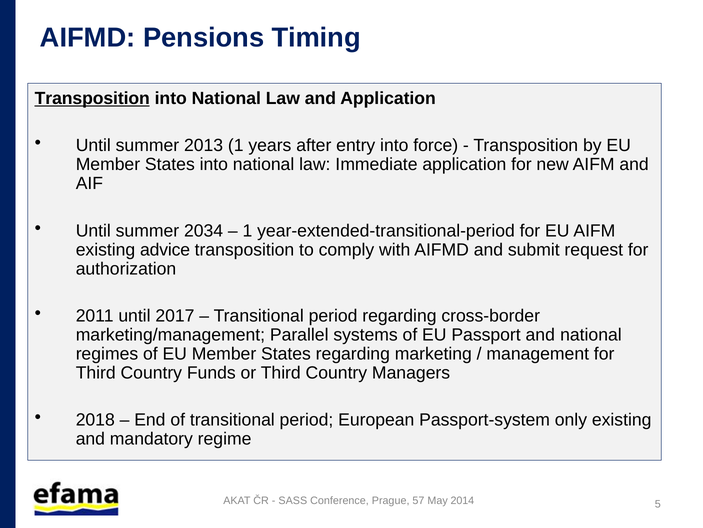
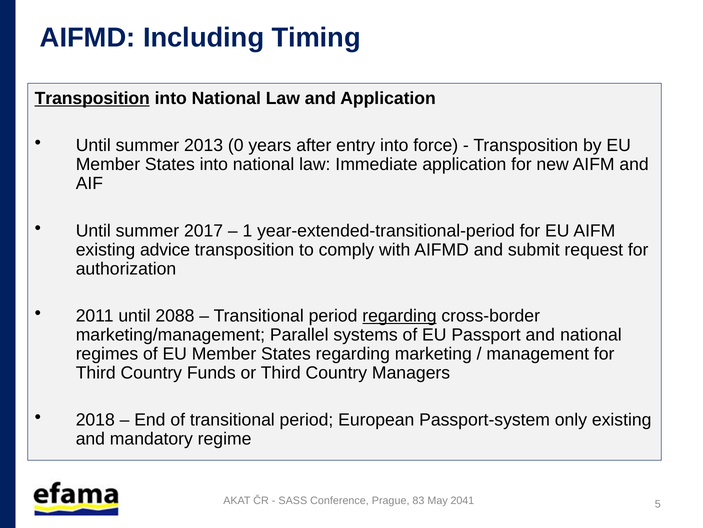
Pensions: Pensions -> Including (204, 38)
2013 1: 1 -> 0 (236, 145)
2034: 2034 -> 2017 (204, 230)
2017: 2017 -> 2088 (175, 315)
regarding underline: none -> present (399, 315)
57: 57 -> 83 (418, 500)
2014: 2014 -> 2041 (462, 500)
